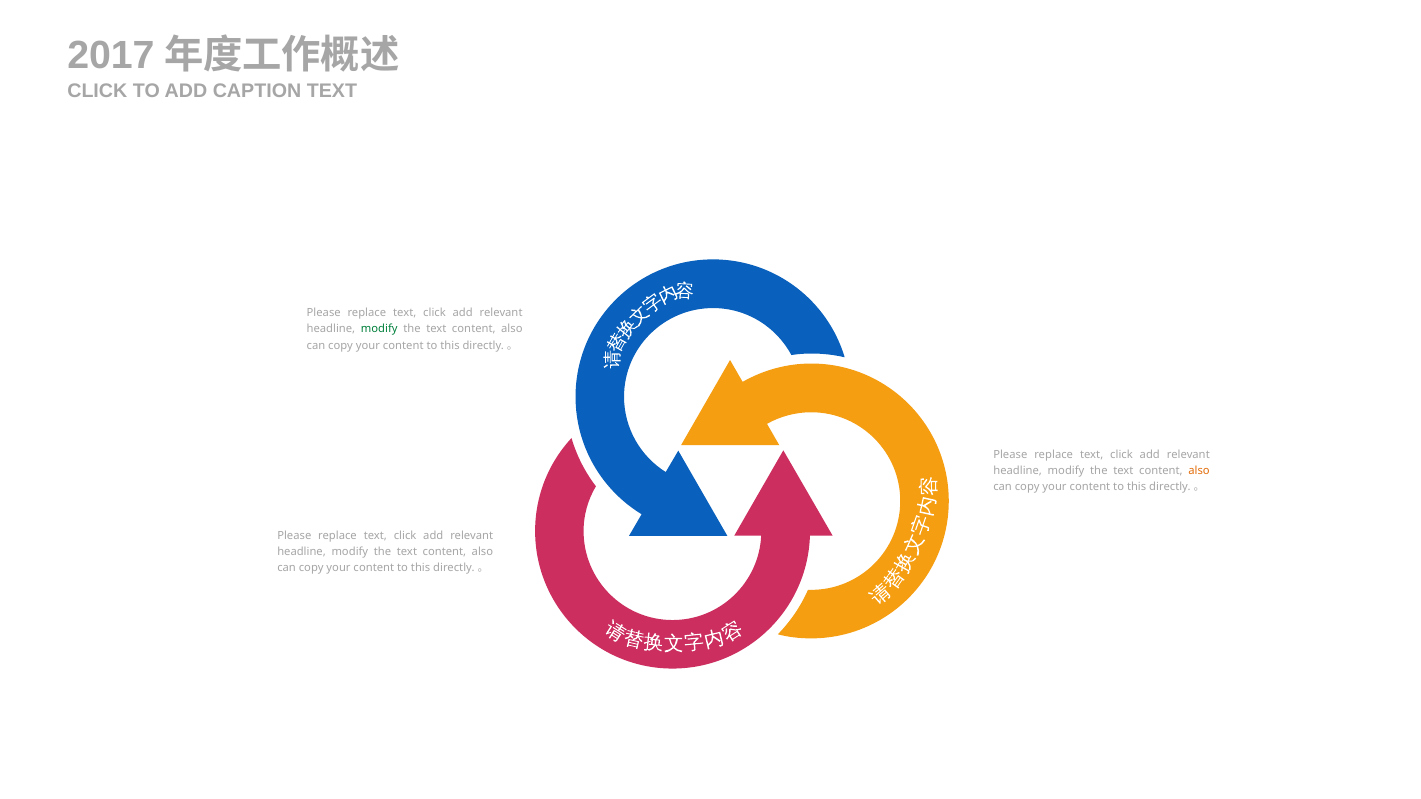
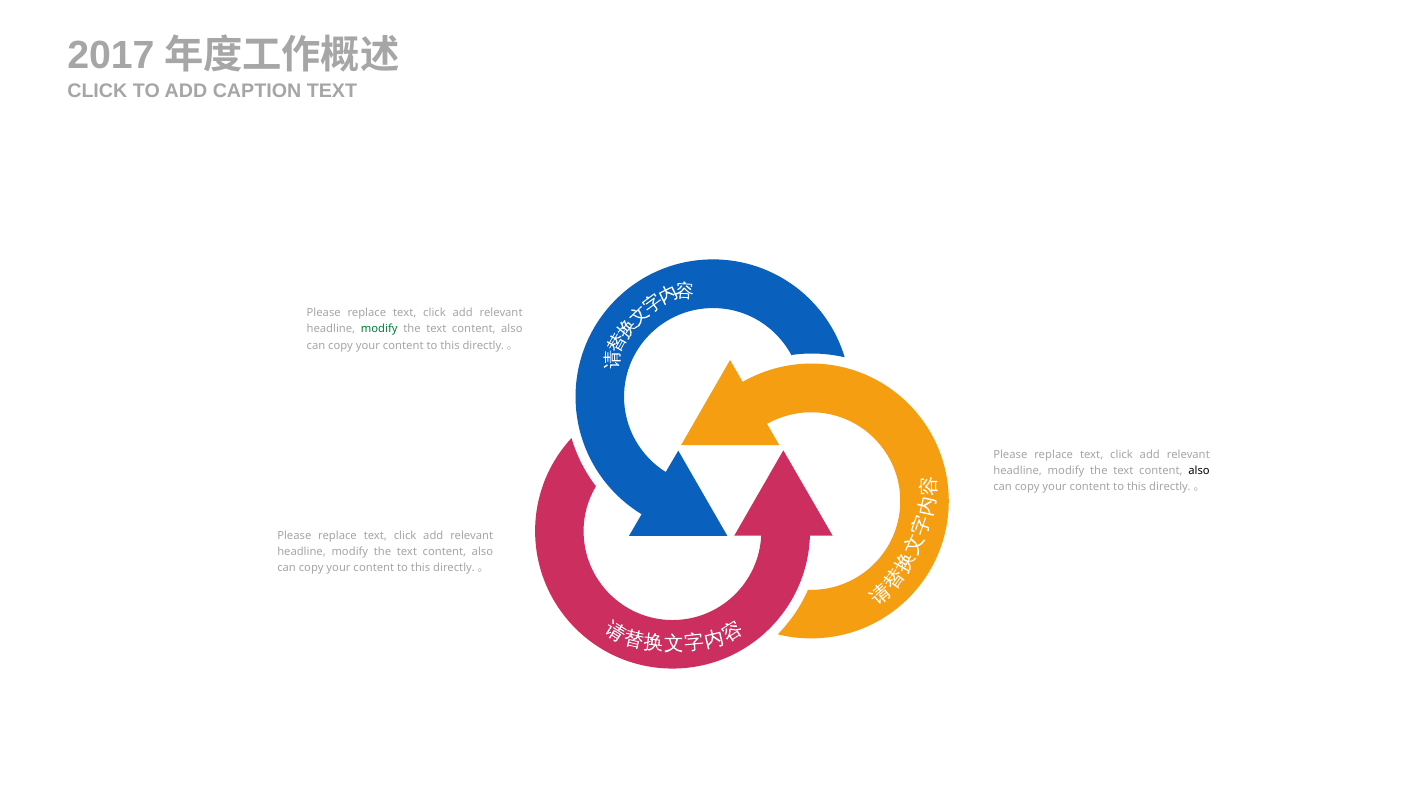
also colour: orange -> black (1199, 471)
